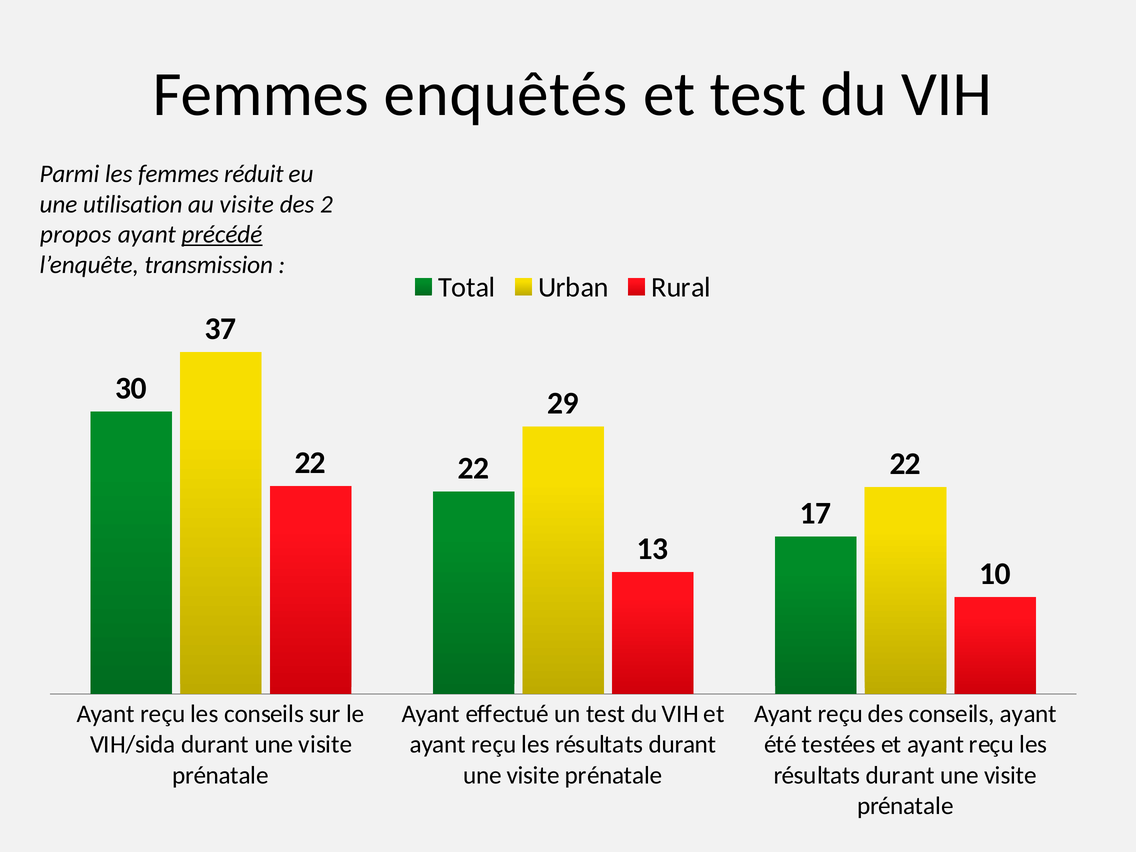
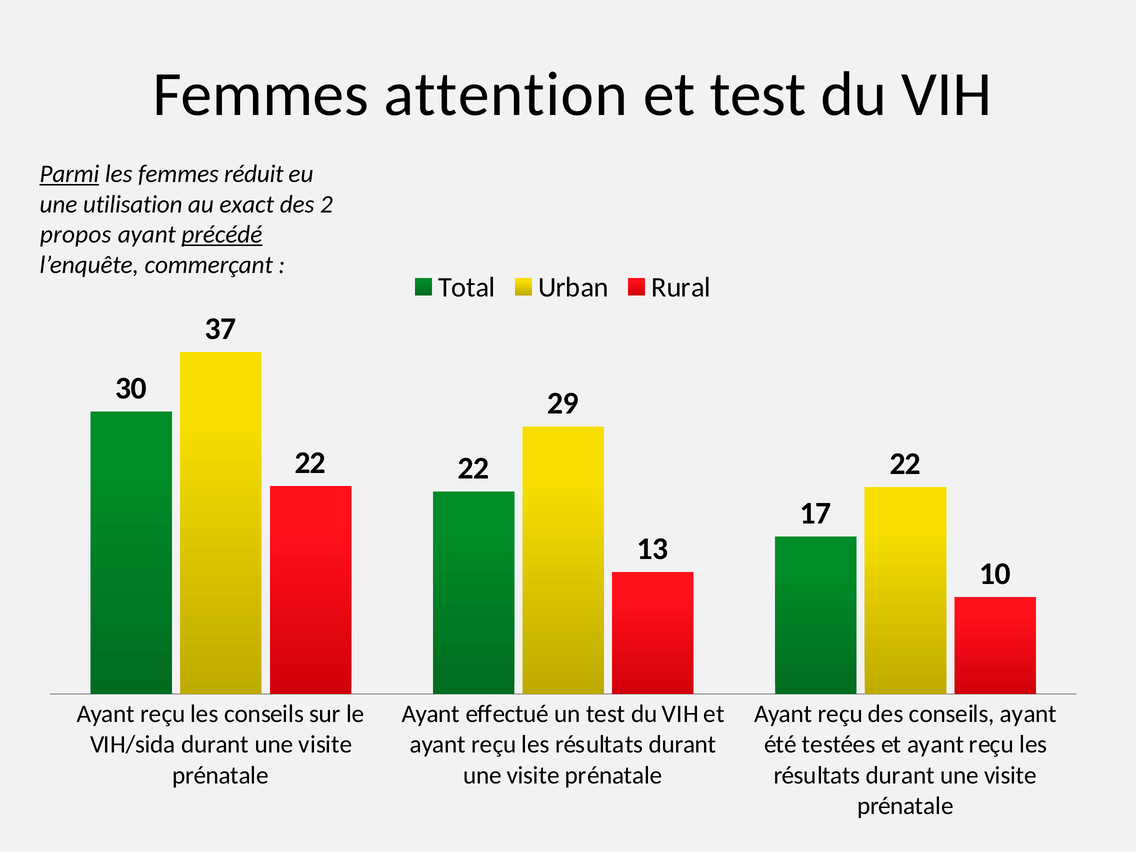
enquêtés: enquêtés -> attention (506, 94)
Parmi underline: none -> present (69, 174)
au visite: visite -> exact (247, 204)
transmission: transmission -> commerçant (209, 265)
